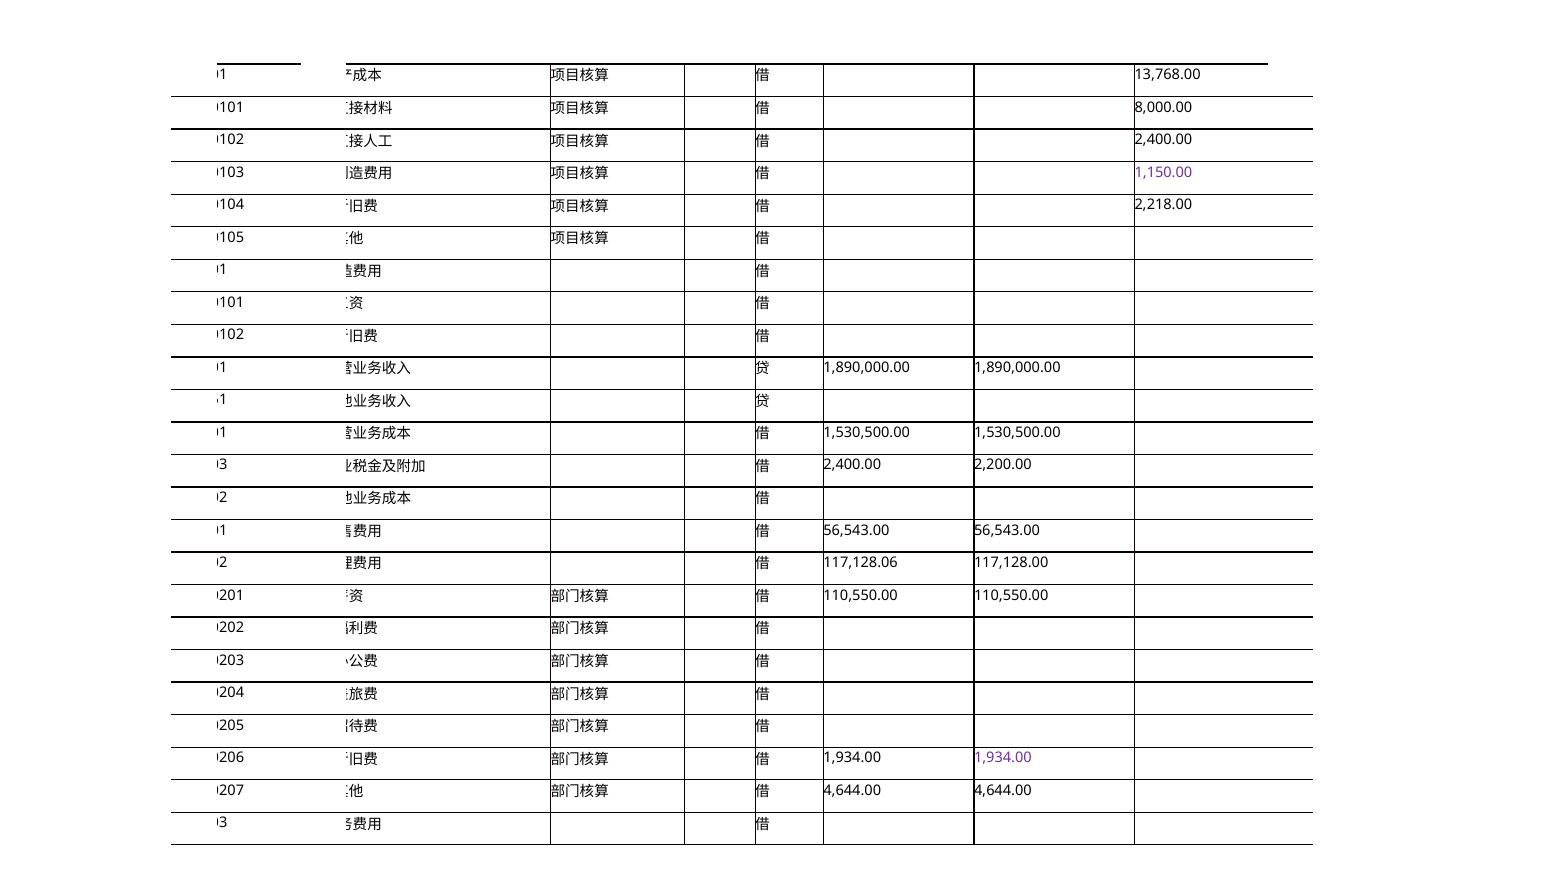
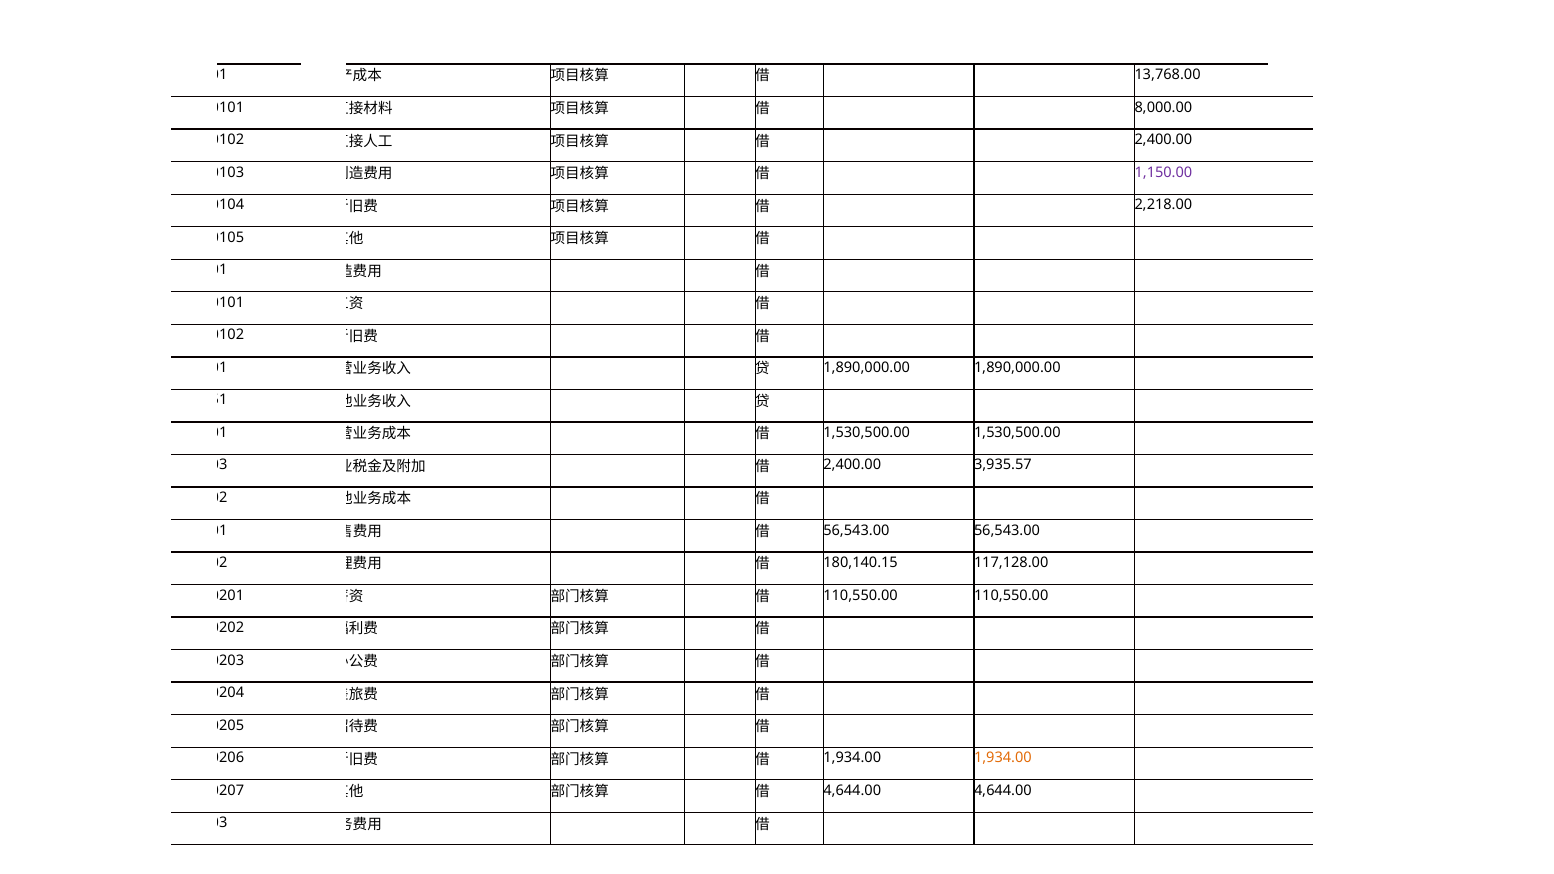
2,200.00: 2,200.00 -> 3,935.57 (1003, 465)
117,128.06: 117,128.06 -> 180,140.15 (861, 563)
1,934.00 colour: purple -> orange (1003, 758)
